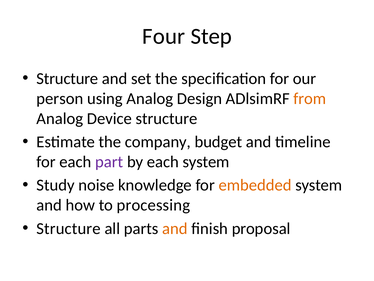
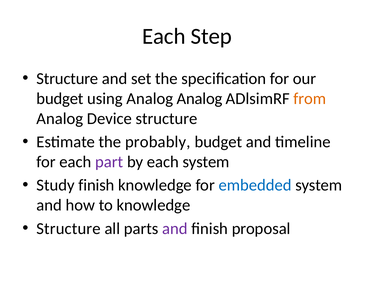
Four: Four -> Each (164, 36)
person: person -> budget (60, 98)
Analog Design: Design -> Analog (200, 98)
company: company -> probably (158, 142)
Study noise: noise -> finish (96, 185)
embedded colour: orange -> blue (255, 185)
to processing: processing -> knowledge (153, 205)
and colour: orange -> purple (175, 228)
